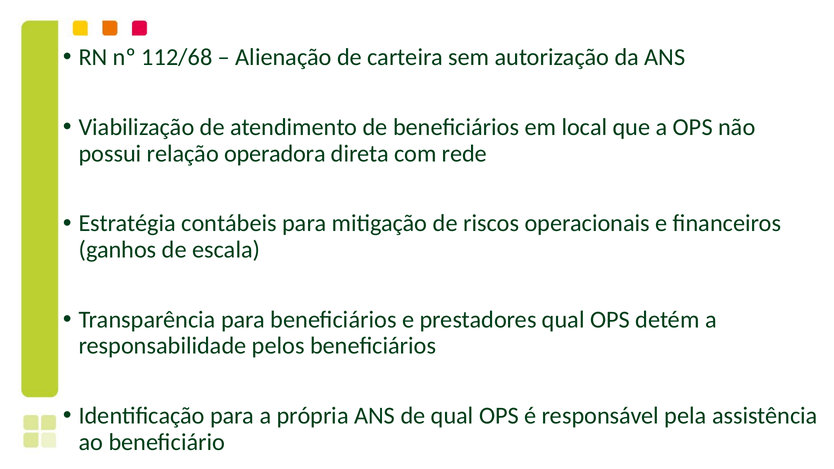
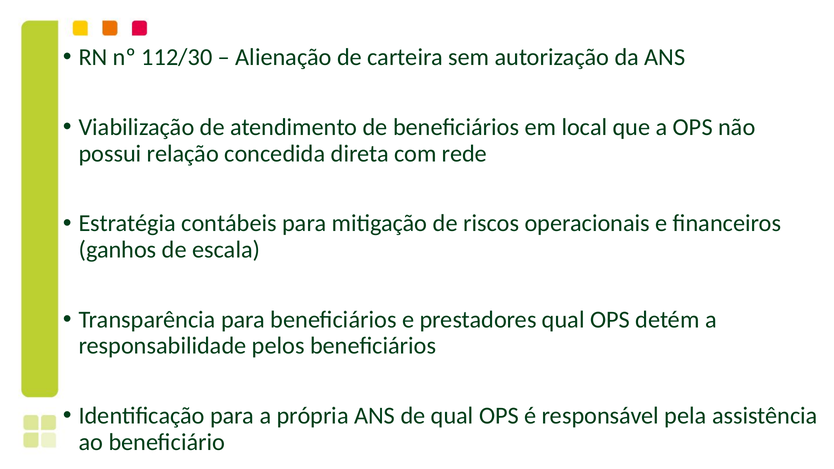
112/68: 112/68 -> 112/30 (177, 57)
operadora: operadora -> concedida (275, 154)
